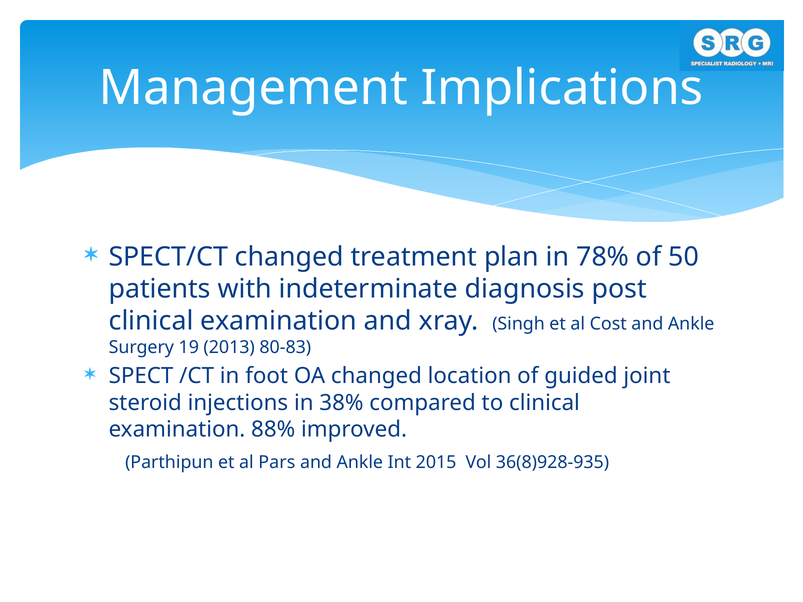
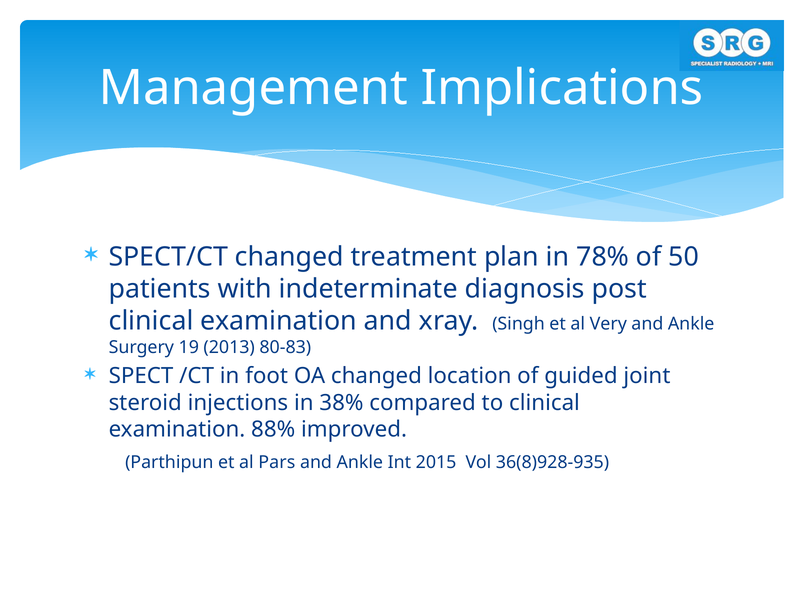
Cost: Cost -> Very (608, 324)
